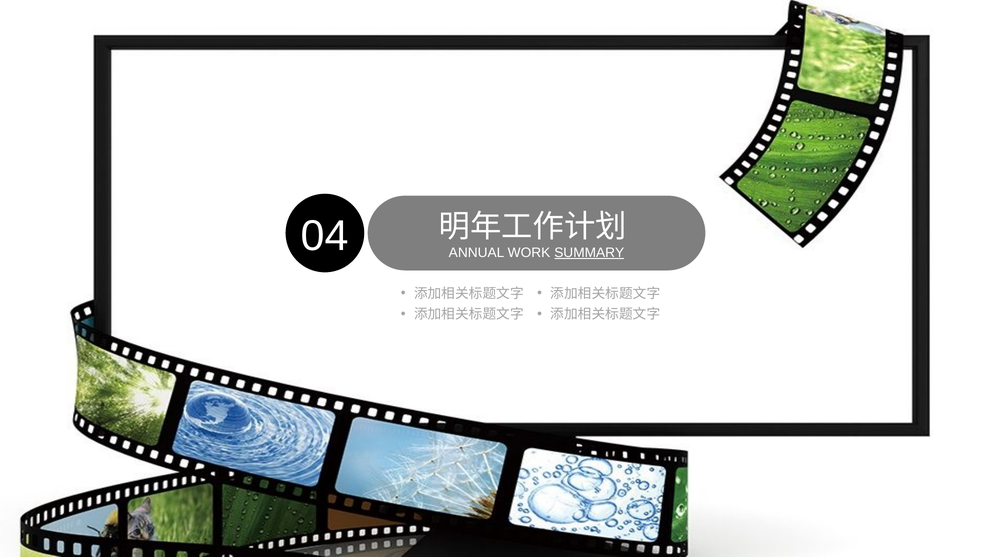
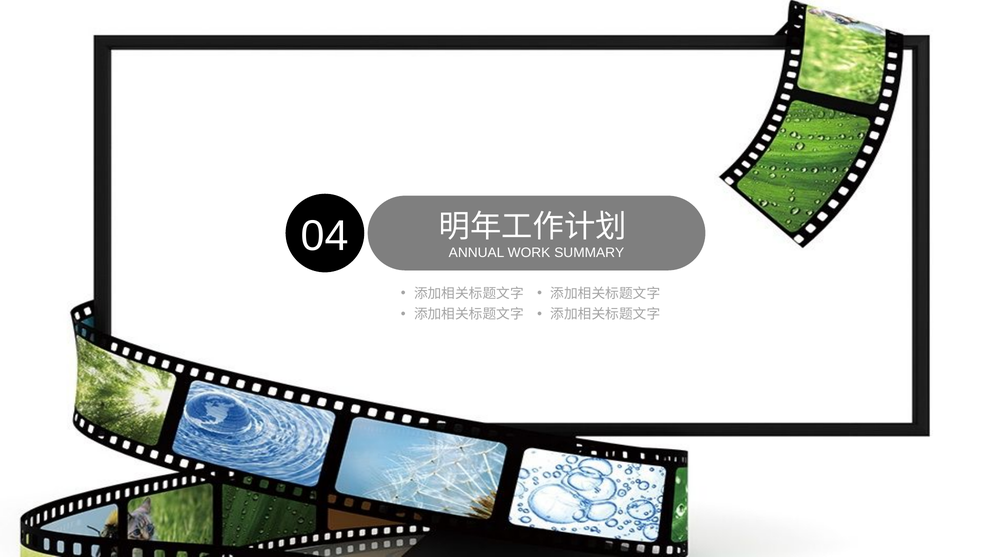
SUMMARY underline: present -> none (589, 253)
